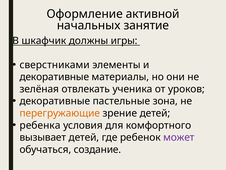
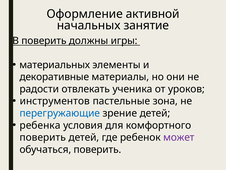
В шкафчик: шкафчик -> поверить (44, 41)
сверстниками: сверстниками -> материальных (55, 65)
зелёная: зелёная -> радости (39, 89)
декоративные: декоративные -> инструментов (55, 101)
перегружающие colour: orange -> blue (60, 113)
вызывает: вызывает -> поверить (43, 137)
обучаться создание: создание -> поверить (97, 149)
